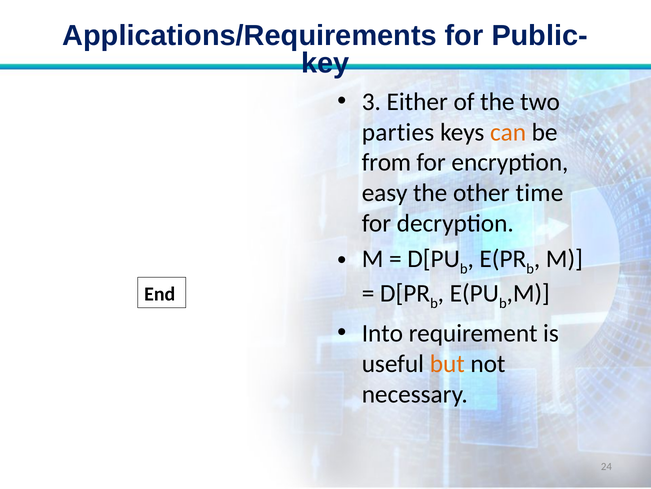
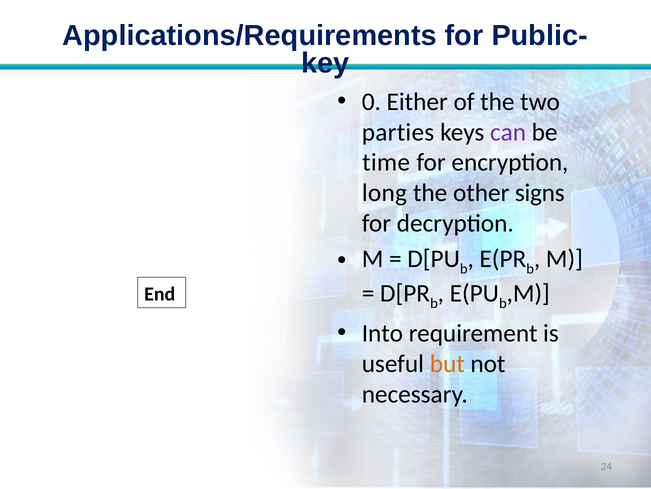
3: 3 -> 0 (371, 102)
can colour: orange -> purple (508, 132)
from: from -> time (386, 162)
easy: easy -> long (384, 193)
time: time -> signs (540, 193)
